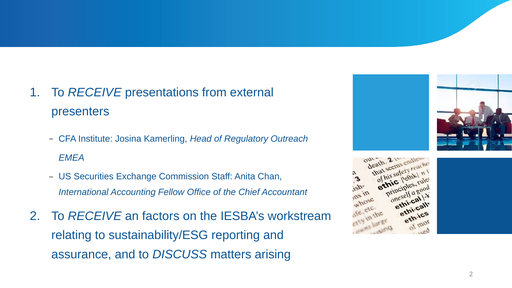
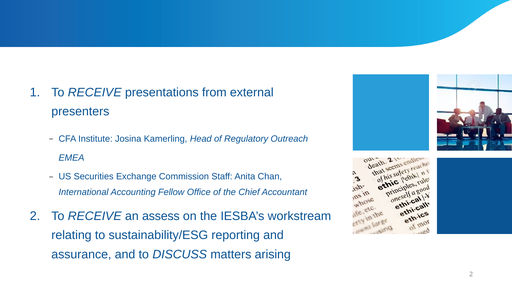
factors: factors -> assess (161, 216)
